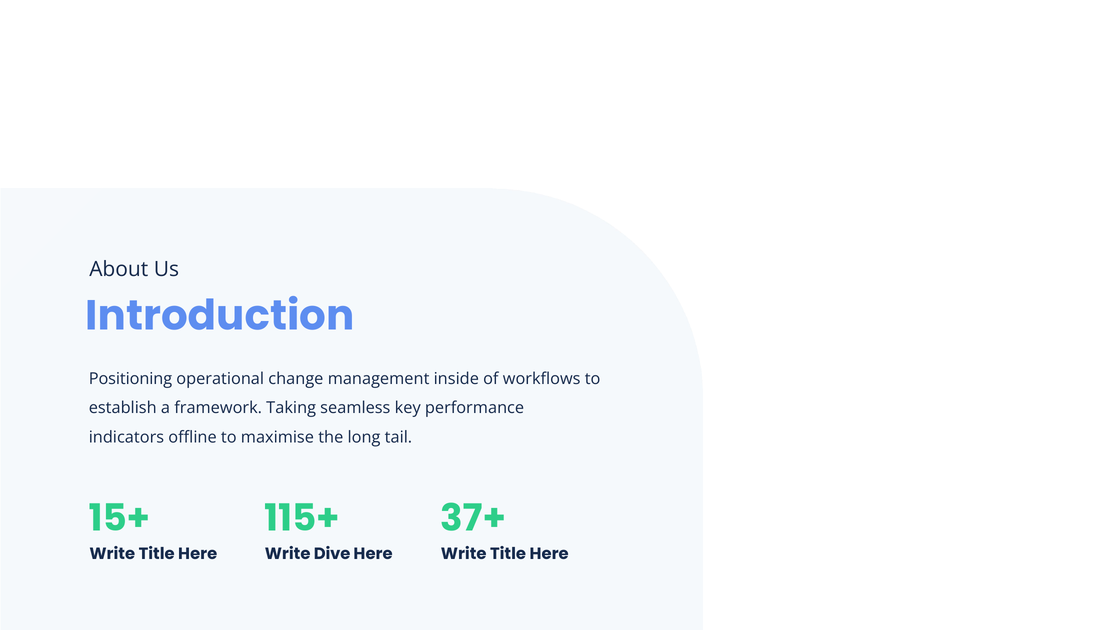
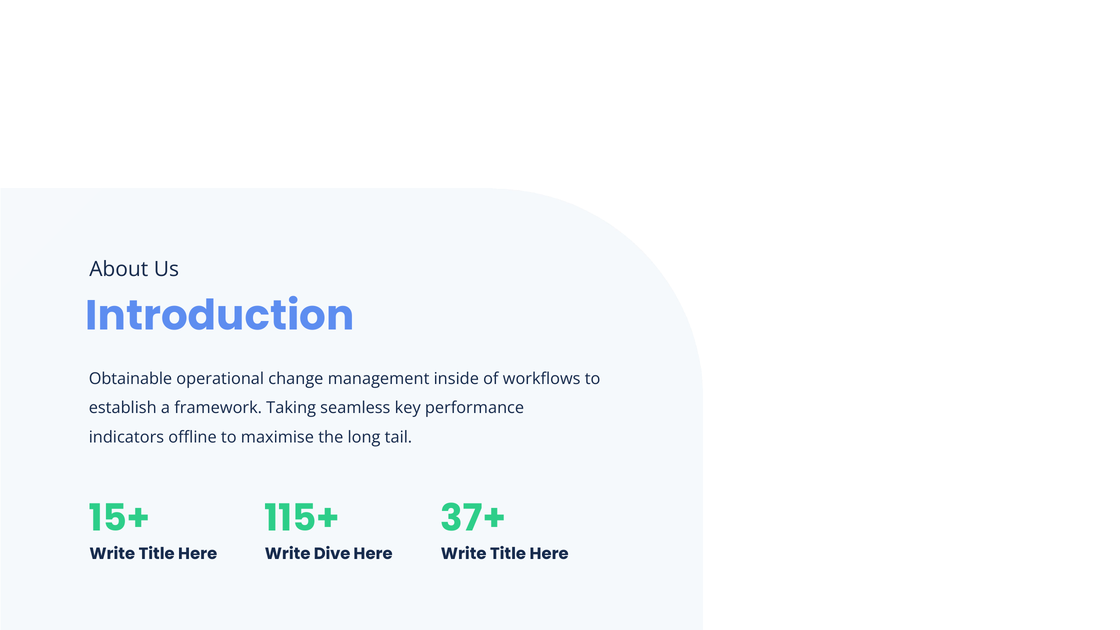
Positioning: Positioning -> Obtainable (130, 379)
